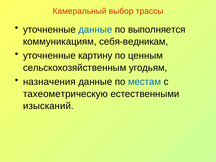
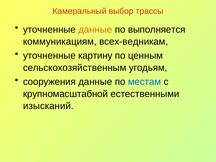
данные colour: blue -> orange (95, 30)
себя-ведникам: себя-ведникам -> всех-ведникам (134, 42)
назначения: назначения -> сооружения (49, 82)
тахеометрическую: тахеометрическую -> крупномасштабной (65, 94)
